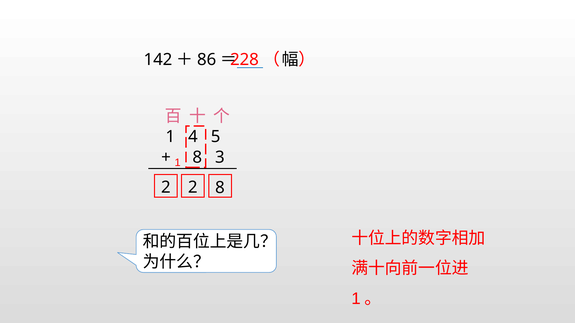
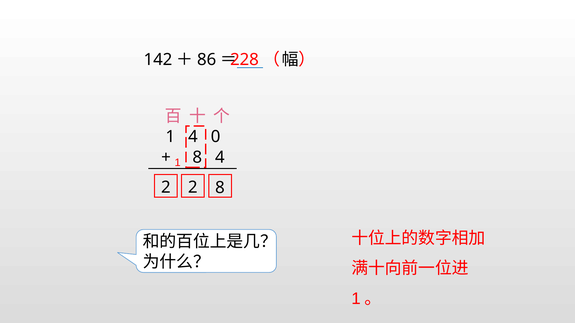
5: 5 -> 0 (216, 137)
8 3: 3 -> 4 (220, 157)
